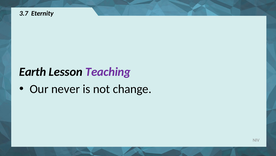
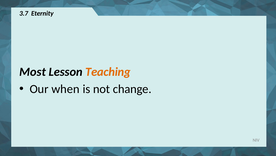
Earth: Earth -> Most (33, 72)
Teaching colour: purple -> orange (108, 72)
never: never -> when (66, 89)
